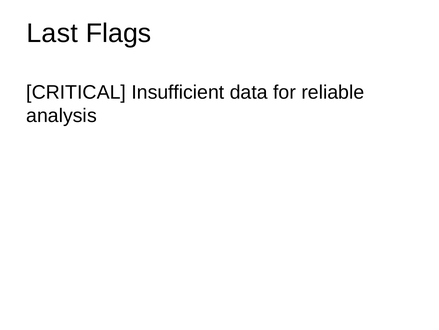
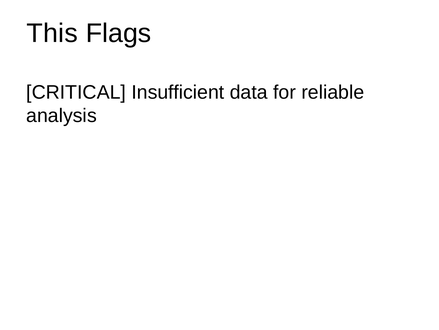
Last: Last -> This (52, 33)
